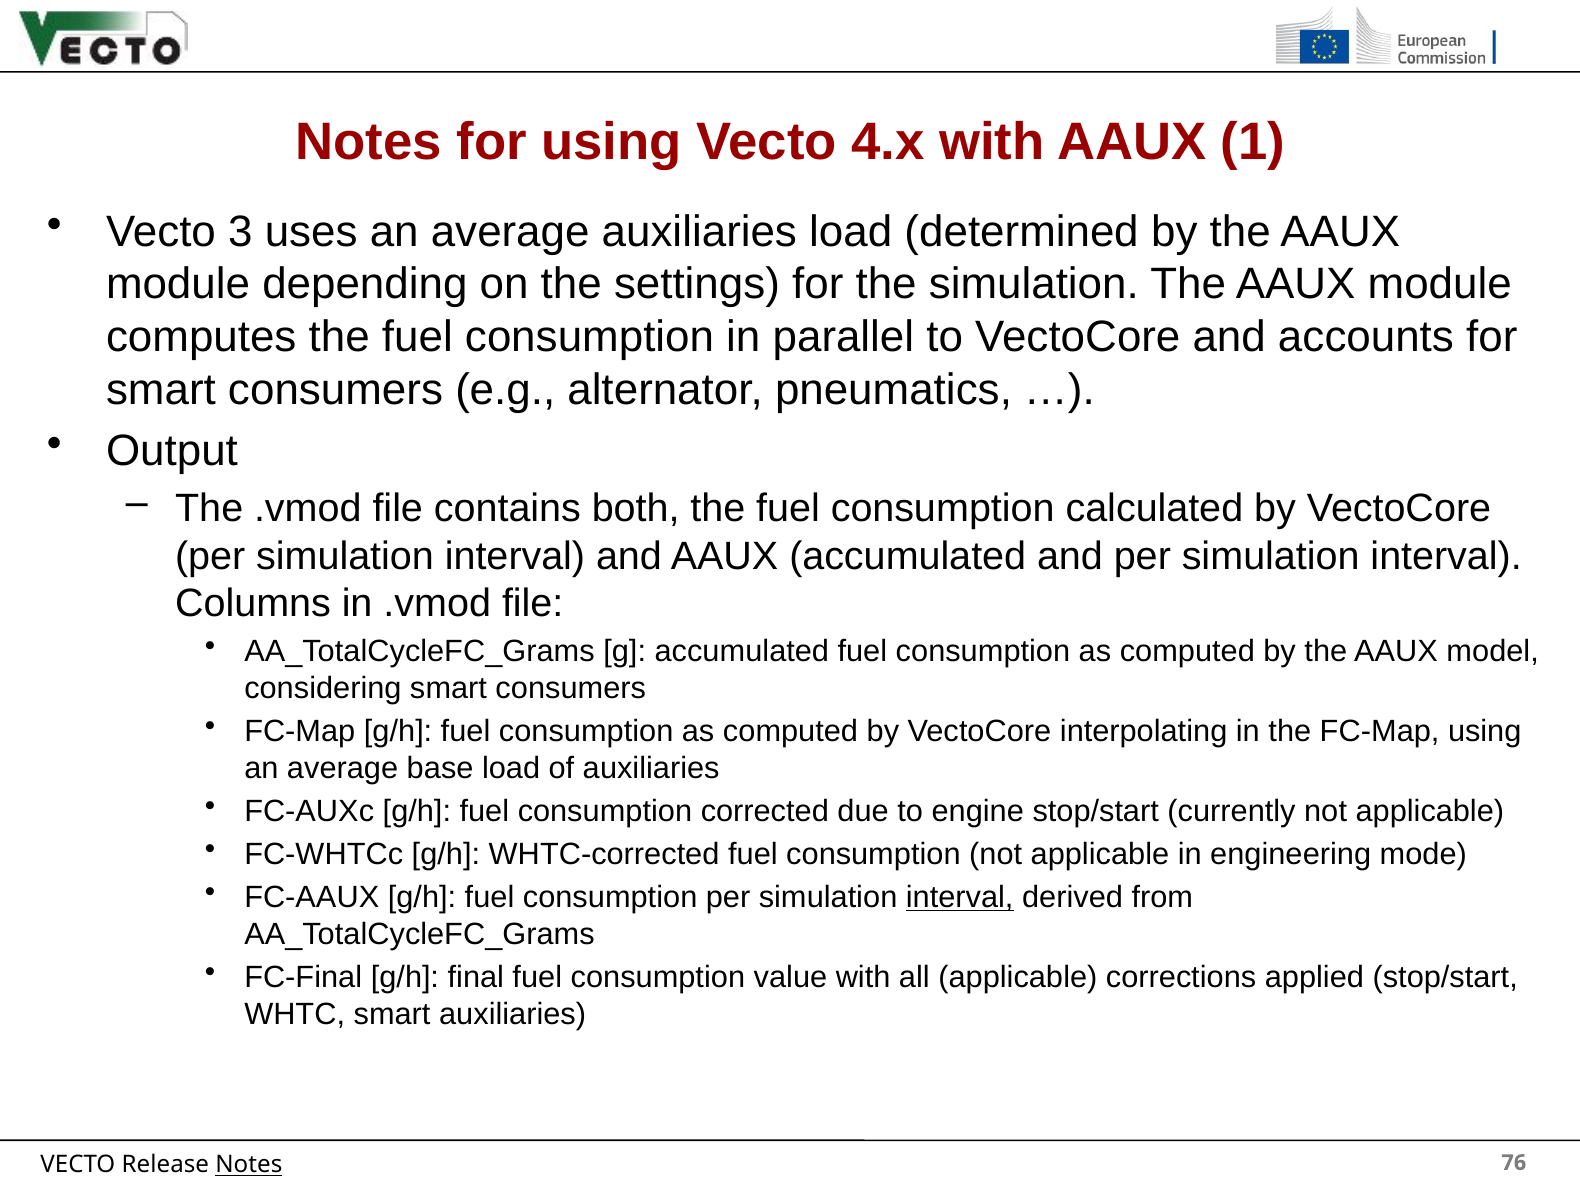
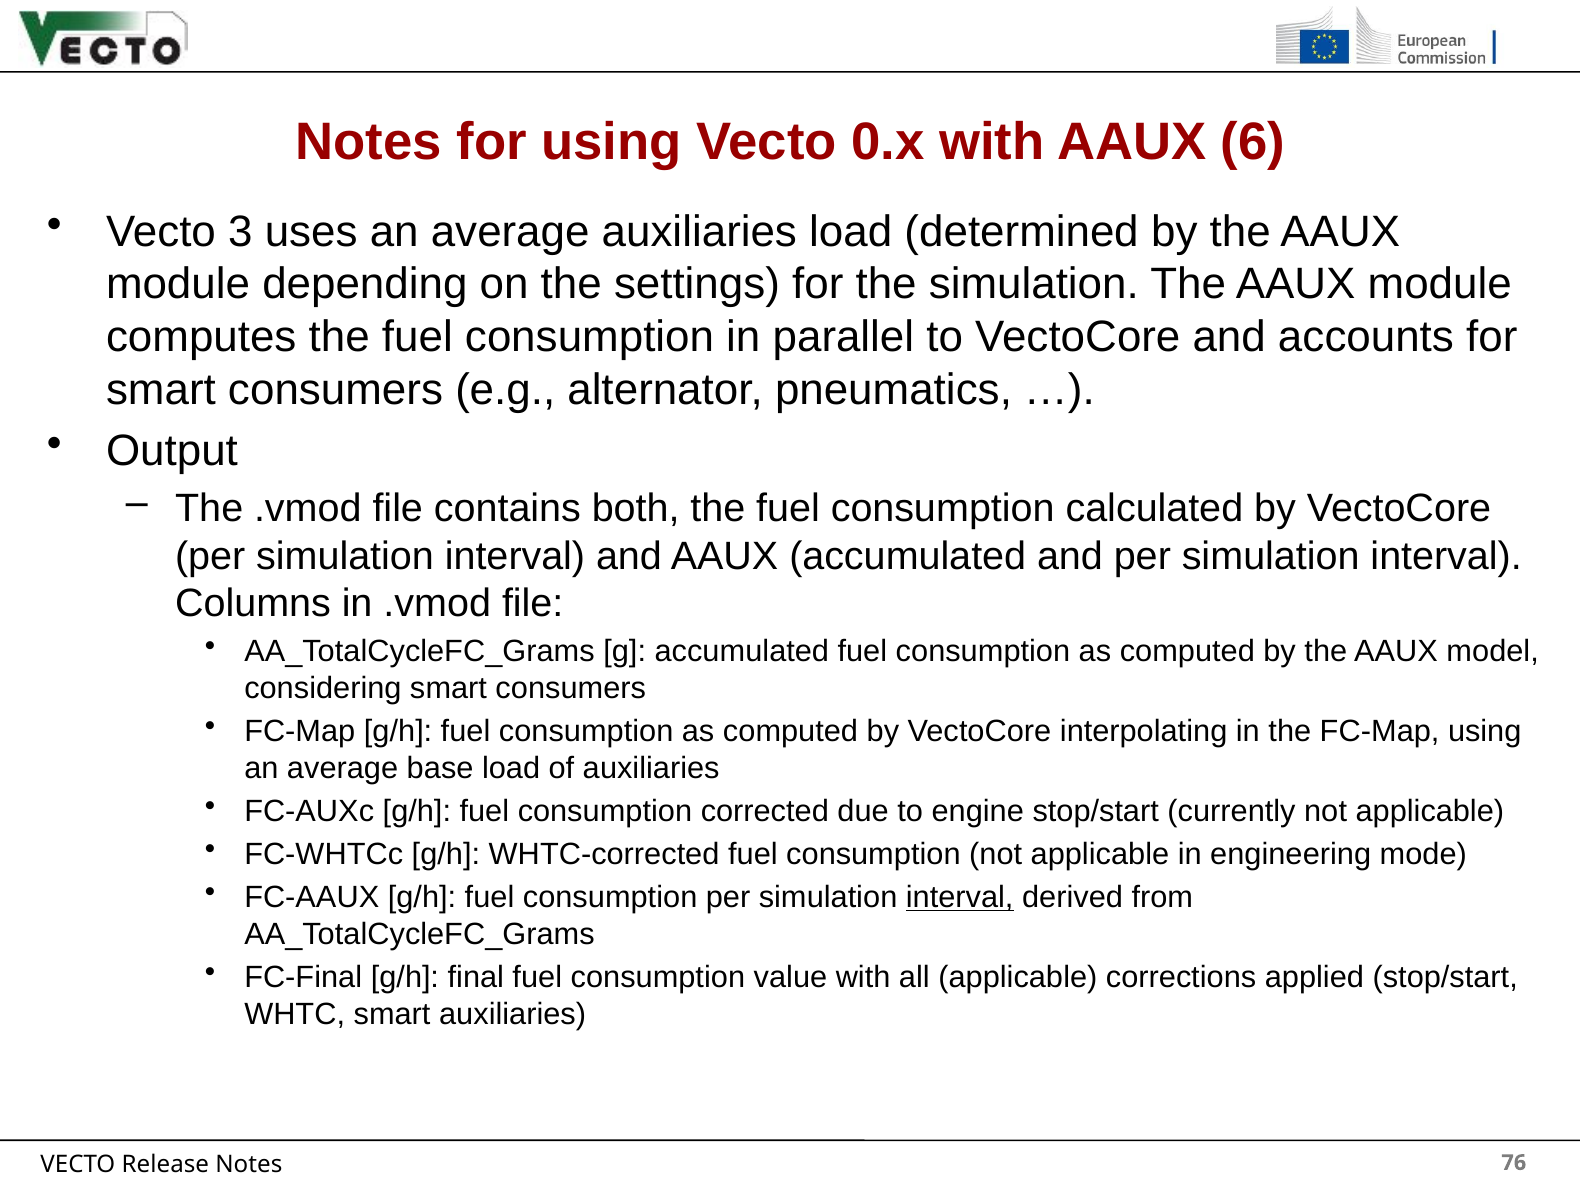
4.x: 4.x -> 0.x (888, 142)
1: 1 -> 6 (1253, 142)
Notes underline: present -> none (249, 1165)
